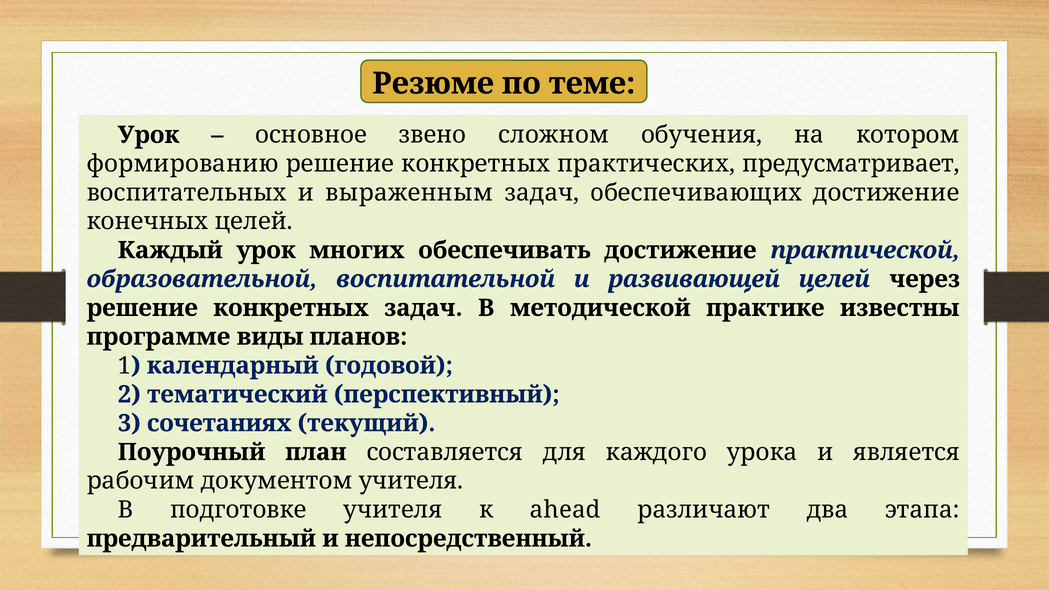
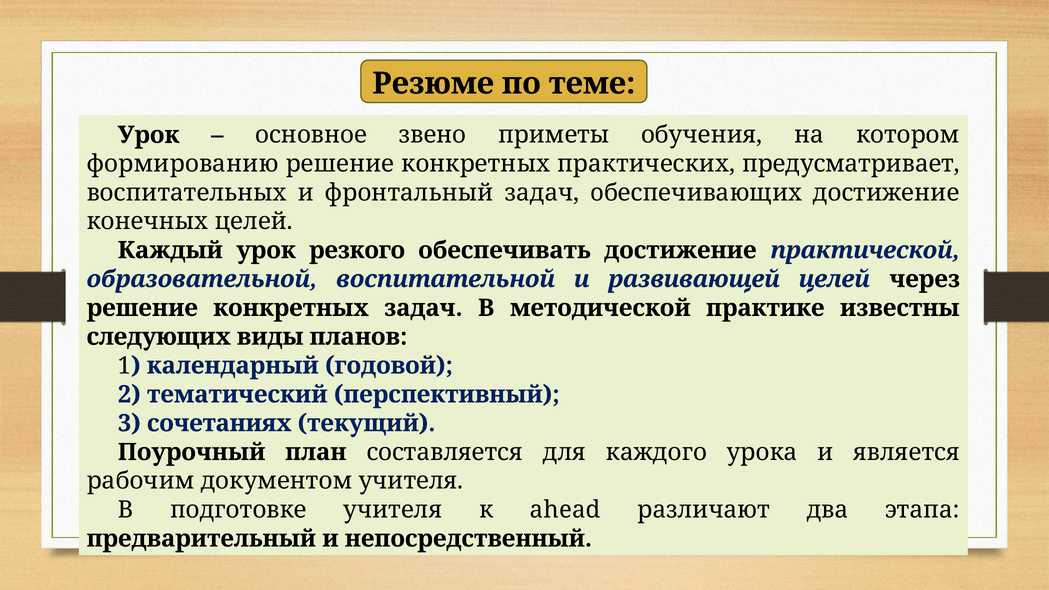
сложном: сложном -> приметы (554, 135)
выраженным: выраженным -> фронтальный (409, 193)
многих: многих -> резкого (357, 250)
программе: программе -> следующих (159, 337)
